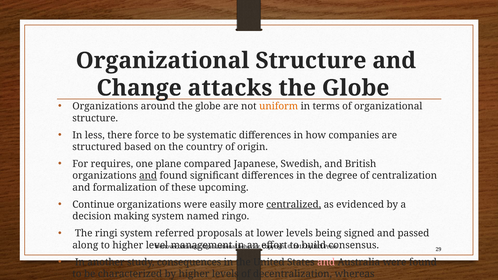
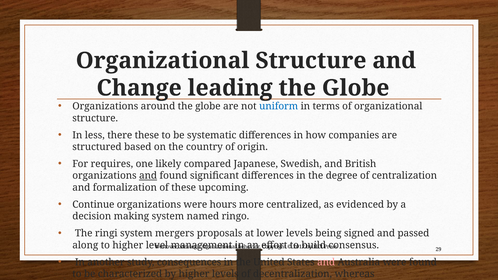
attacks: attacks -> leading (230, 88)
uniform colour: orange -> blue (279, 106)
there force: force -> these (147, 135)
plane: plane -> likely (168, 164)
easily: easily -> hours (223, 205)
centralized underline: present -> none (294, 205)
referred: referred -> mergers (175, 233)
